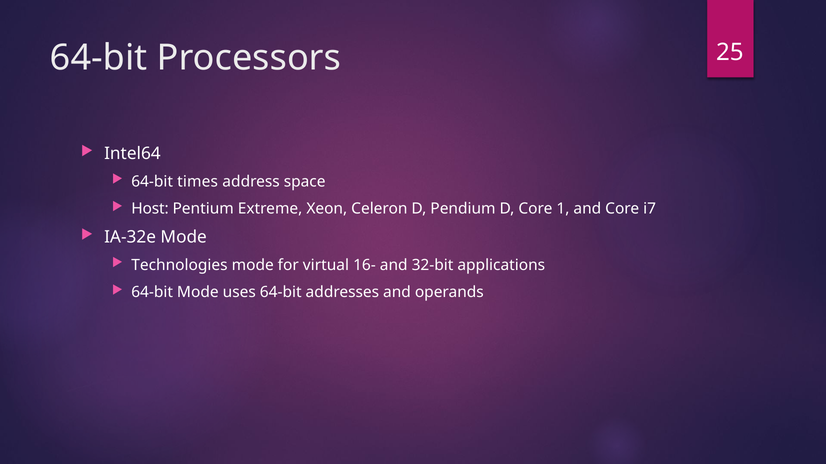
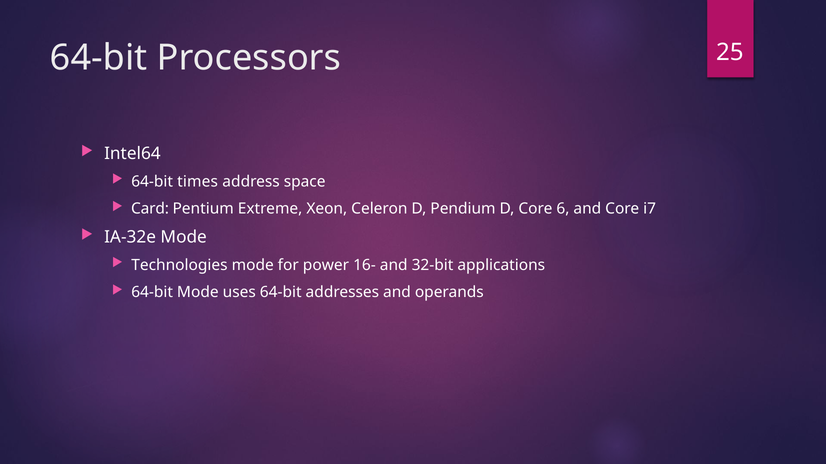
Host: Host -> Card (150, 209)
1: 1 -> 6 (563, 209)
virtual: virtual -> power (326, 265)
